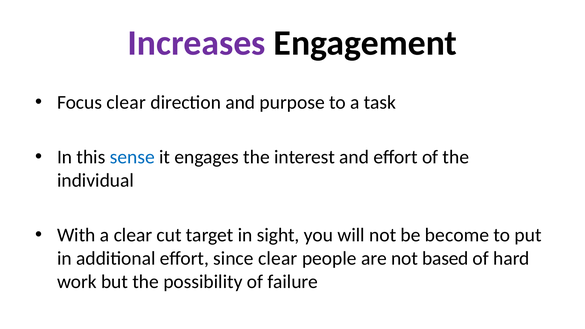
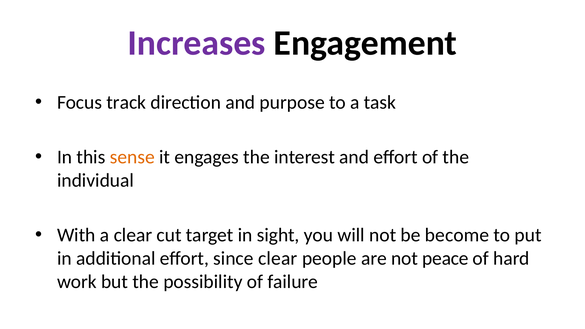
Focus clear: clear -> track (126, 103)
sense colour: blue -> orange (132, 157)
based: based -> peace (445, 258)
